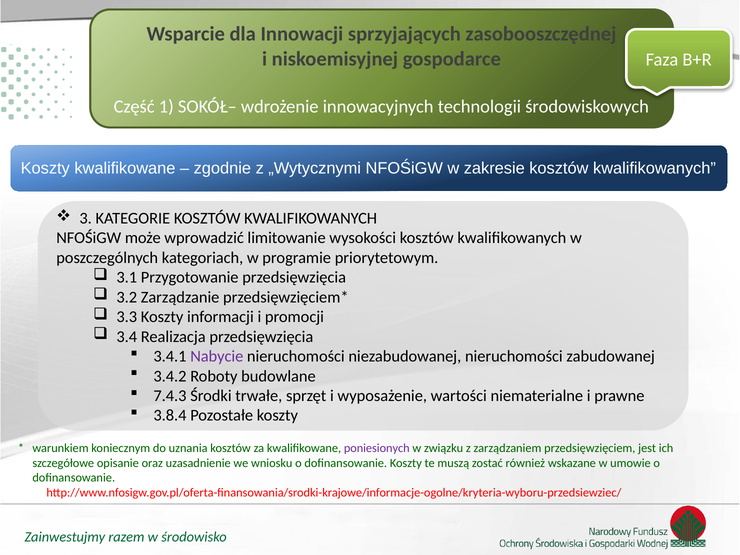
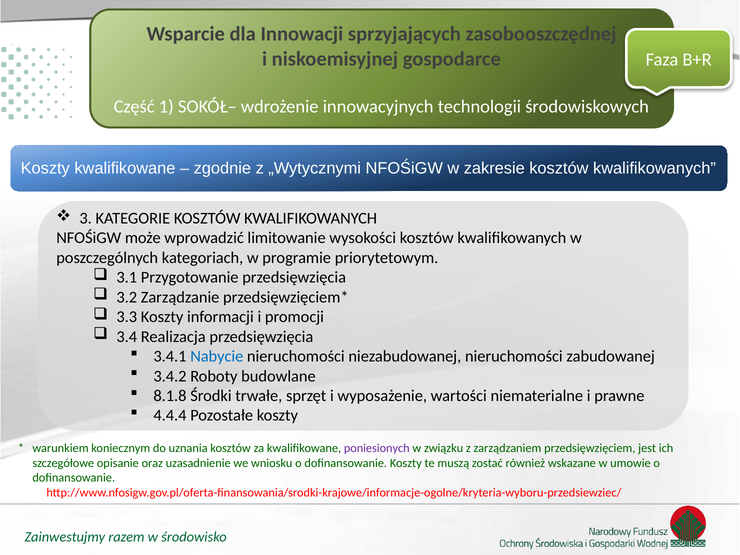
Nabycie colour: purple -> blue (217, 356)
7.4.3: 7.4.3 -> 8.1.8 (170, 396)
3.8.4: 3.8.4 -> 4.4.4 (170, 416)
